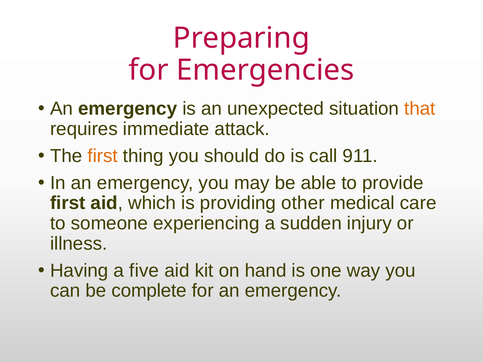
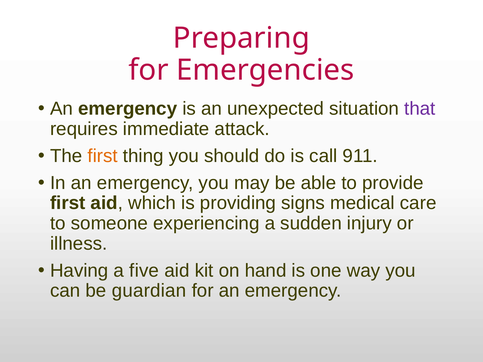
that colour: orange -> purple (420, 109)
other: other -> signs (303, 203)
complete: complete -> guardian (149, 291)
